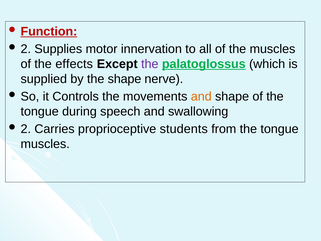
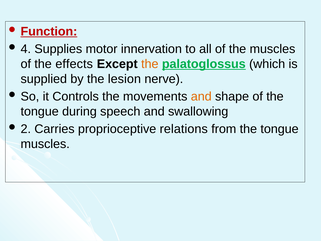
2: 2 -> 4 (26, 49)
the colour: purple -> orange (150, 64)
the shape: shape -> lesion (124, 79)
students: students -> relations (184, 129)
